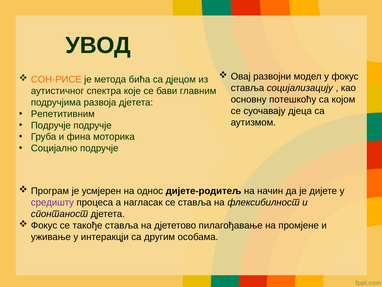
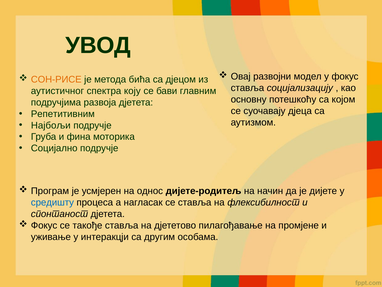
које: које -> коју (132, 91)
Подручје: Подручје -> Најбољи (51, 125)
средишту colour: purple -> blue (52, 202)
